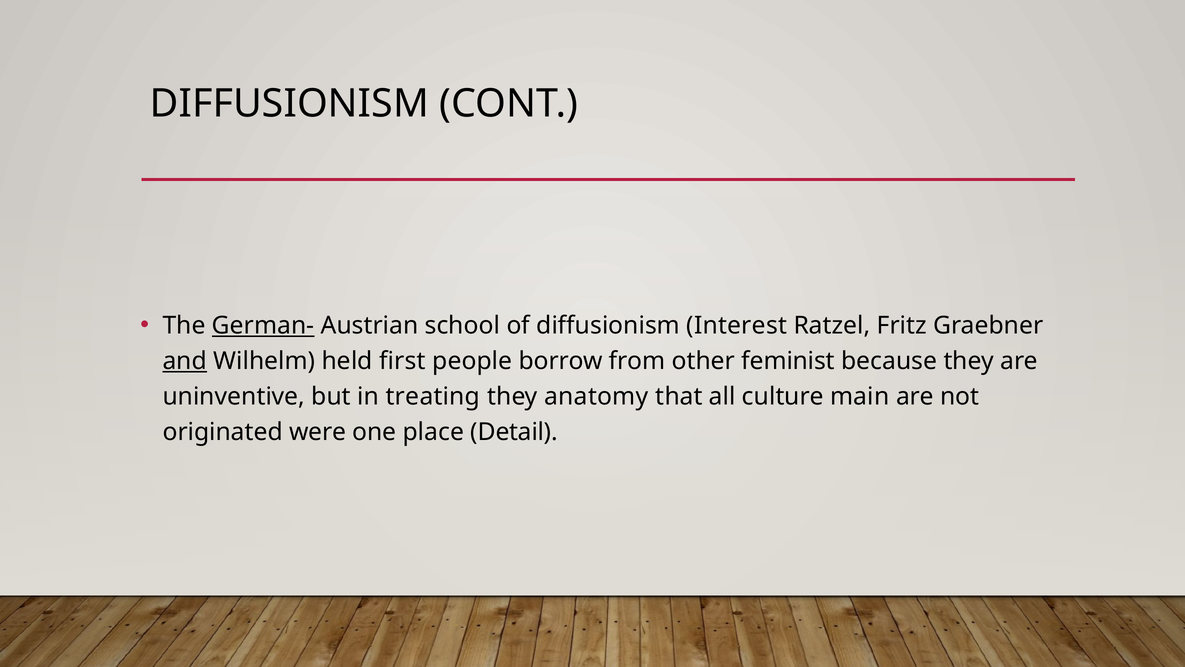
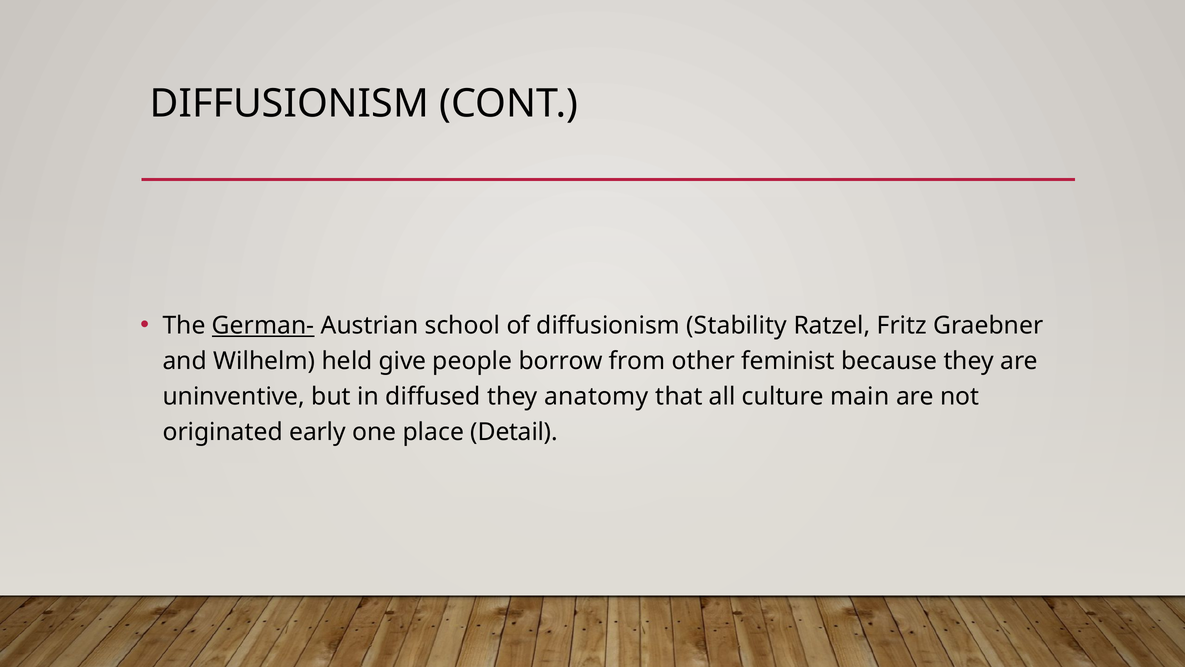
Interest: Interest -> Stability (737, 325)
and underline: present -> none (185, 361)
first: first -> give (403, 361)
treating: treating -> diffused (433, 396)
were: were -> early (318, 432)
